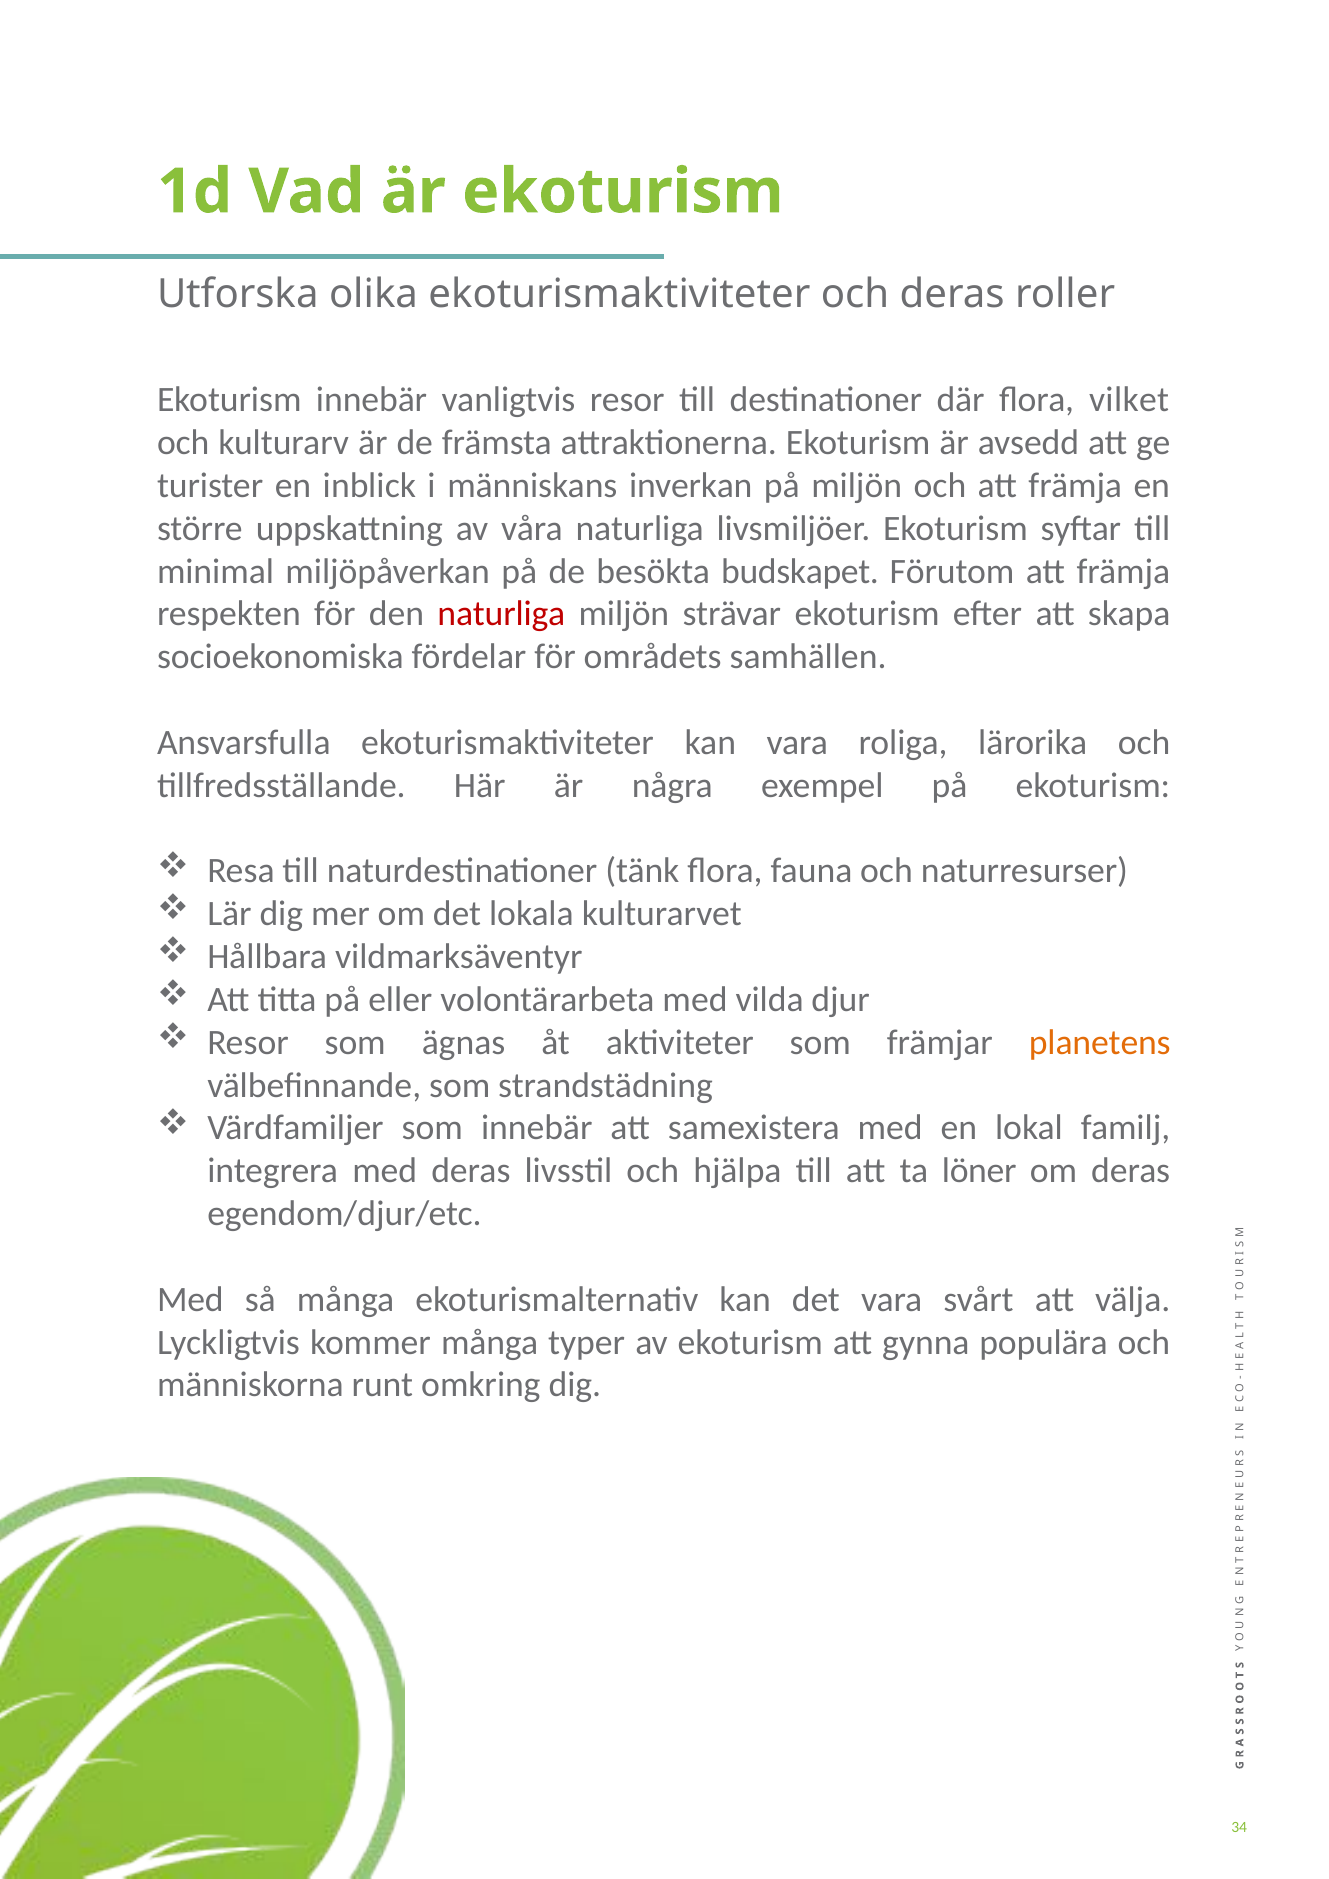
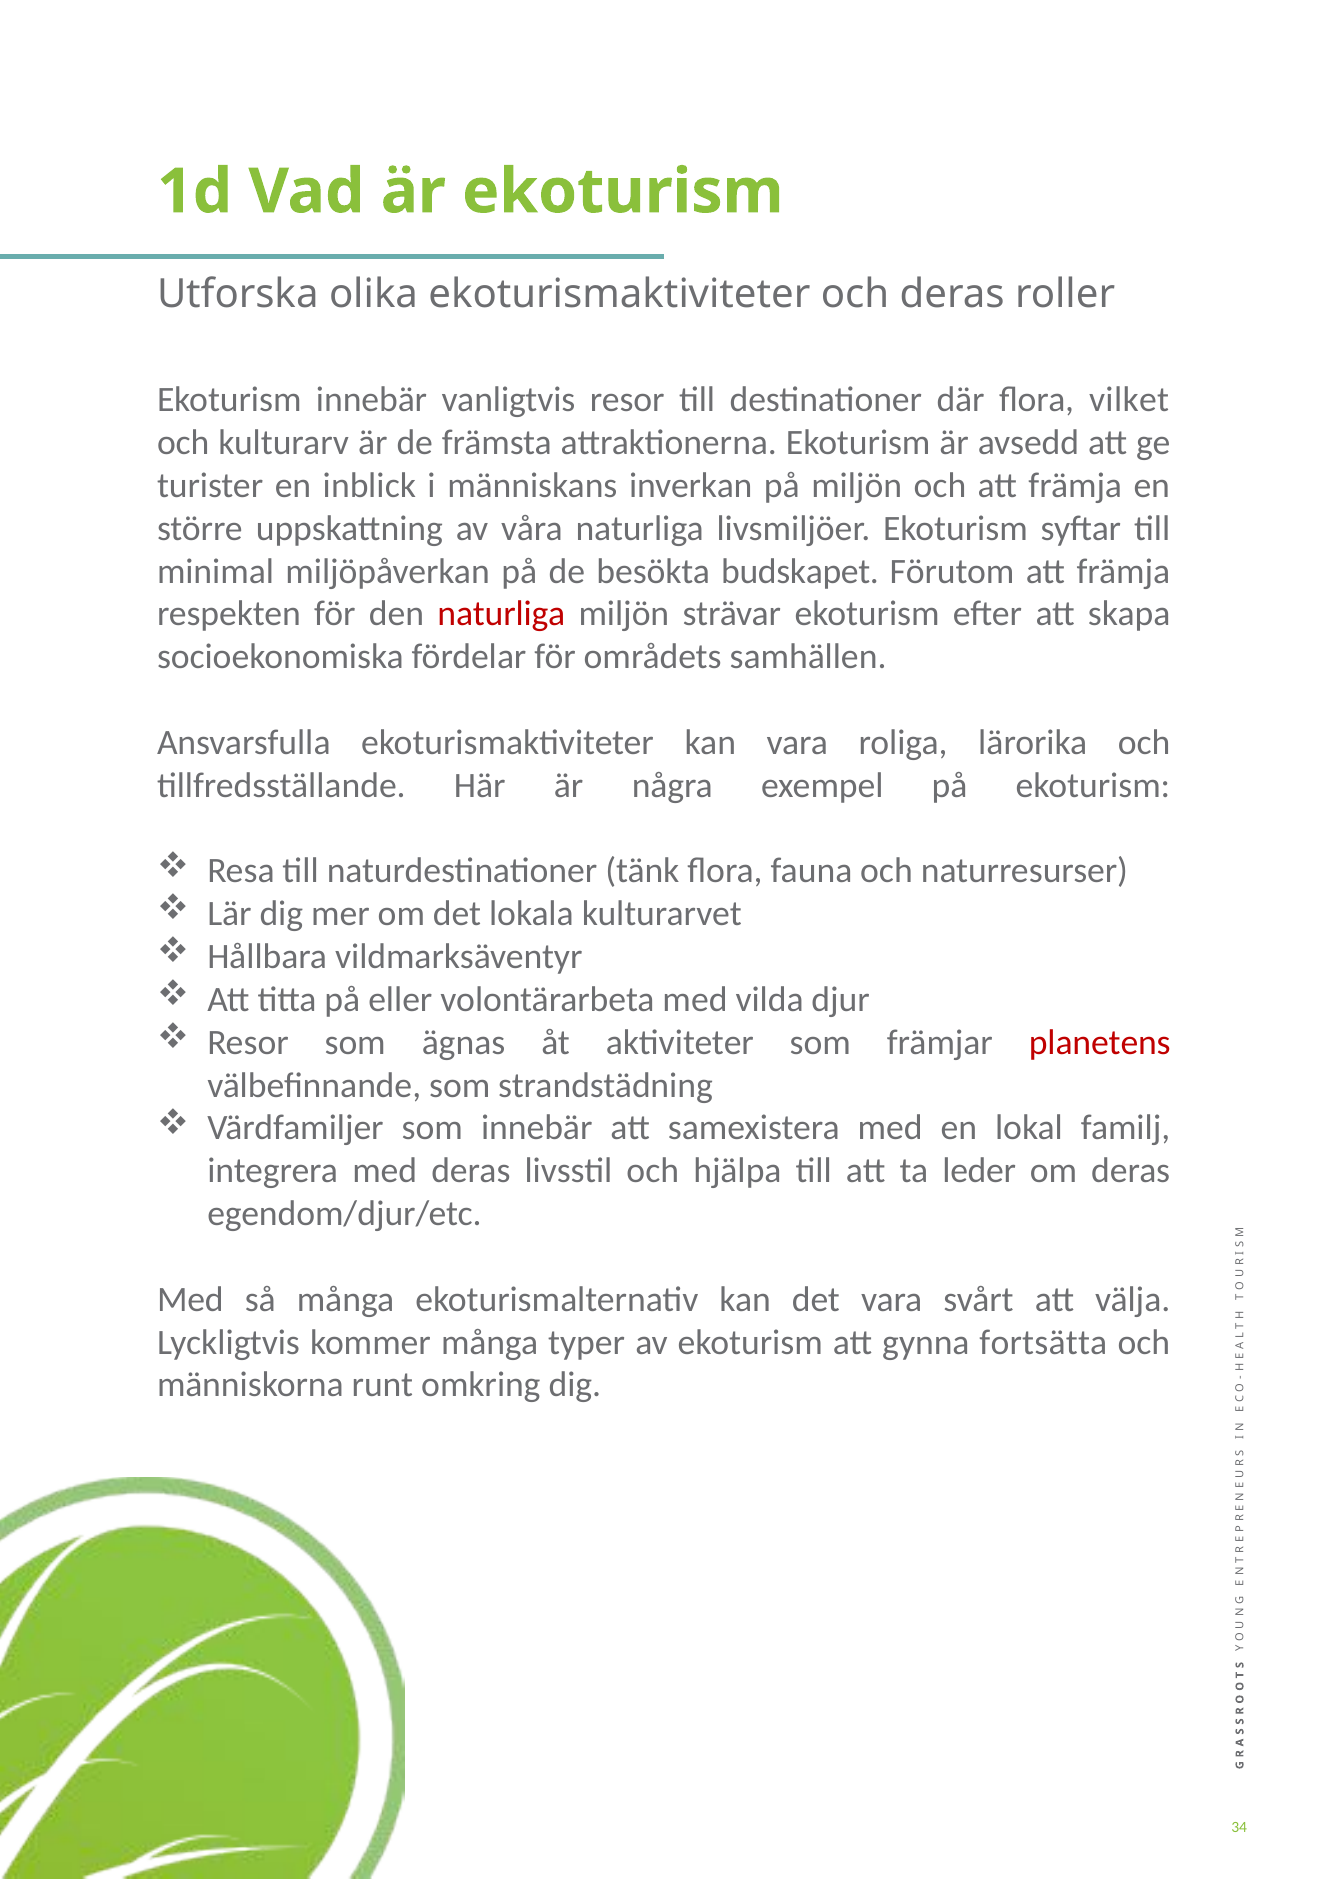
planetens colour: orange -> red (1100, 1043)
löner: löner -> leder (979, 1171)
populära: populära -> fortsätta (1043, 1343)
